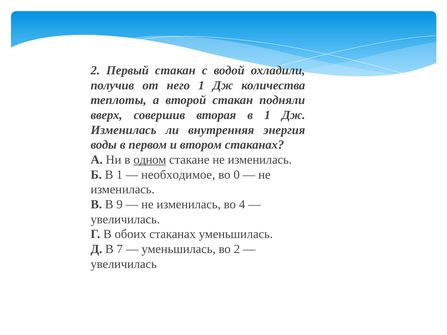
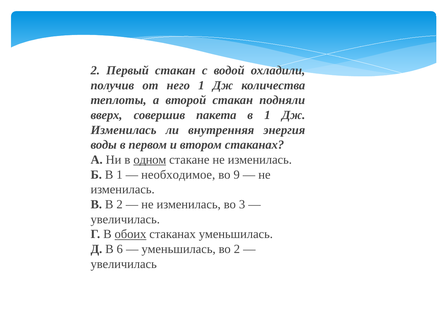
вторая: вторая -> пакета (216, 115)
0: 0 -> 9 (237, 175)
В 9: 9 -> 2 (120, 205)
4: 4 -> 3 (242, 205)
обоих underline: none -> present (130, 234)
7: 7 -> 6 (120, 249)
